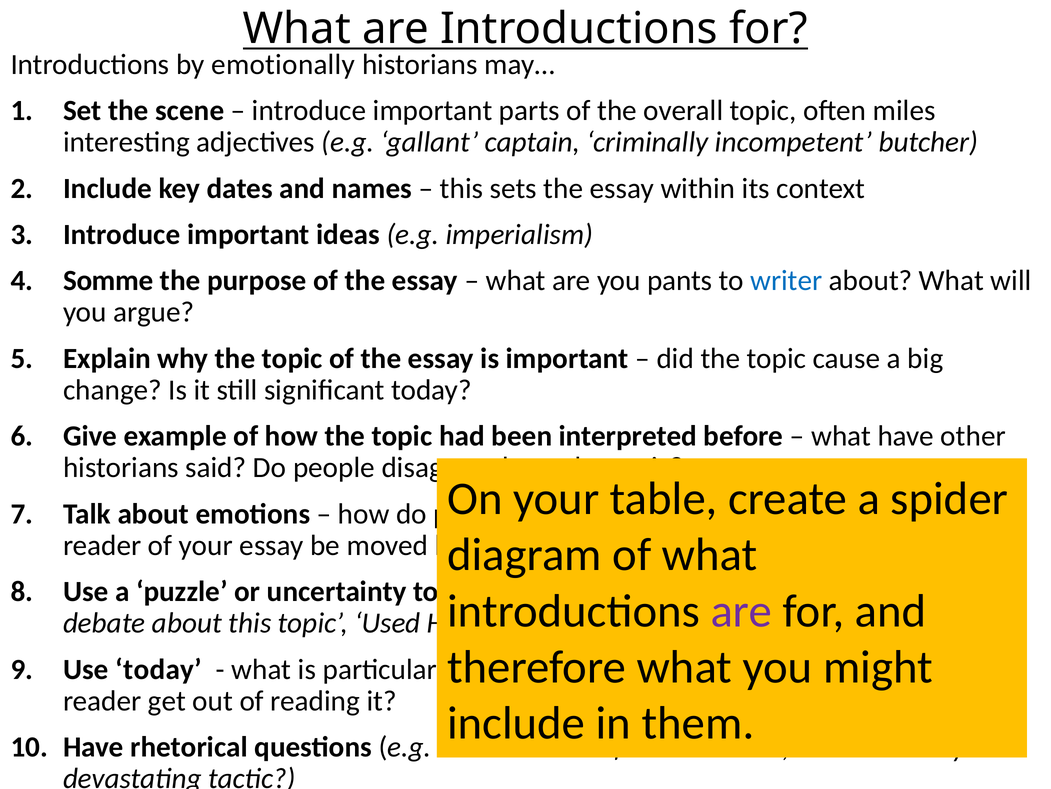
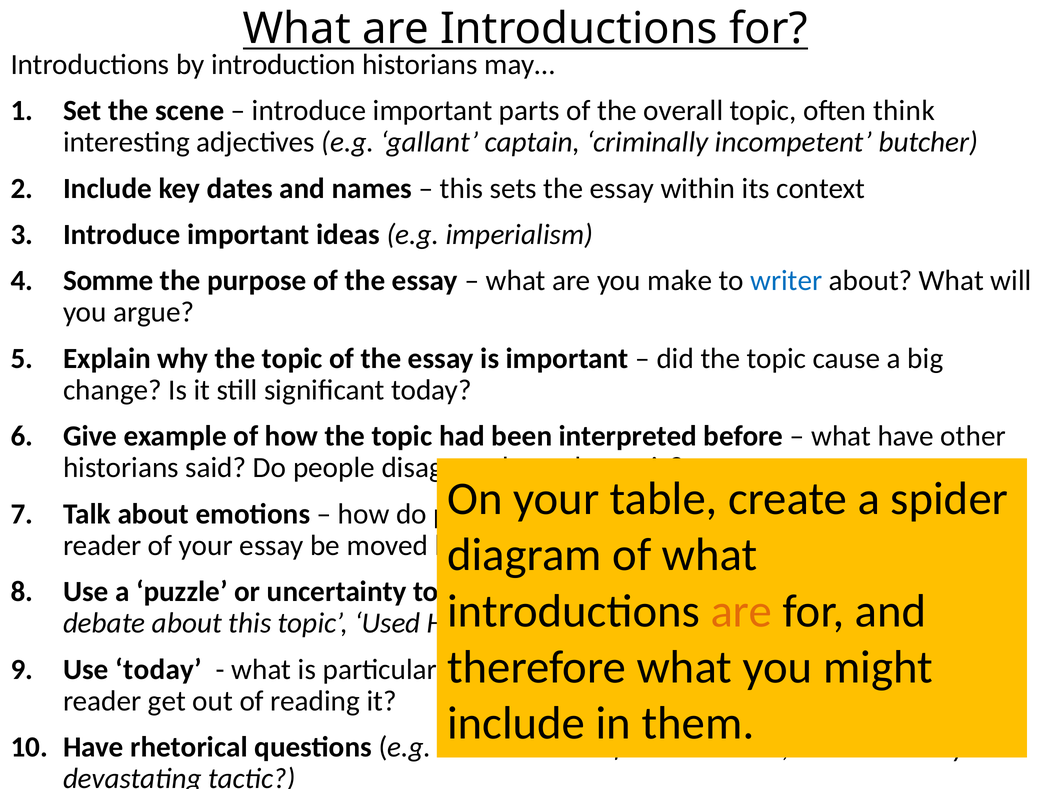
by emotionally: emotionally -> introduction (283, 64)
miles: miles -> think (904, 111)
pants: pants -> make (680, 280)
are colour: purple -> orange (741, 611)
